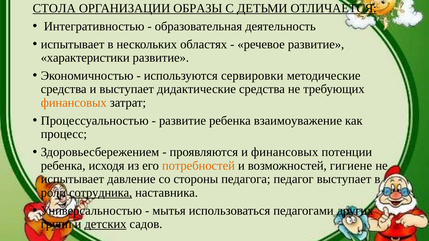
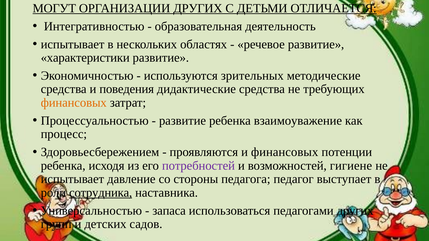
СТОЛА: СТОЛА -> МОГУТ (54, 8)
ОРГАНИЗАЦИИ ОБРАЗЫ: ОБРАЗЫ -> ДРУГИХ (198, 8)
сервировки: сервировки -> зрительных (252, 76)
и выступает: выступает -> поведения (127, 89)
потребностей colour: orange -> purple (198, 166)
мытья: мытья -> запаса (169, 211)
детских underline: present -> none (105, 224)
